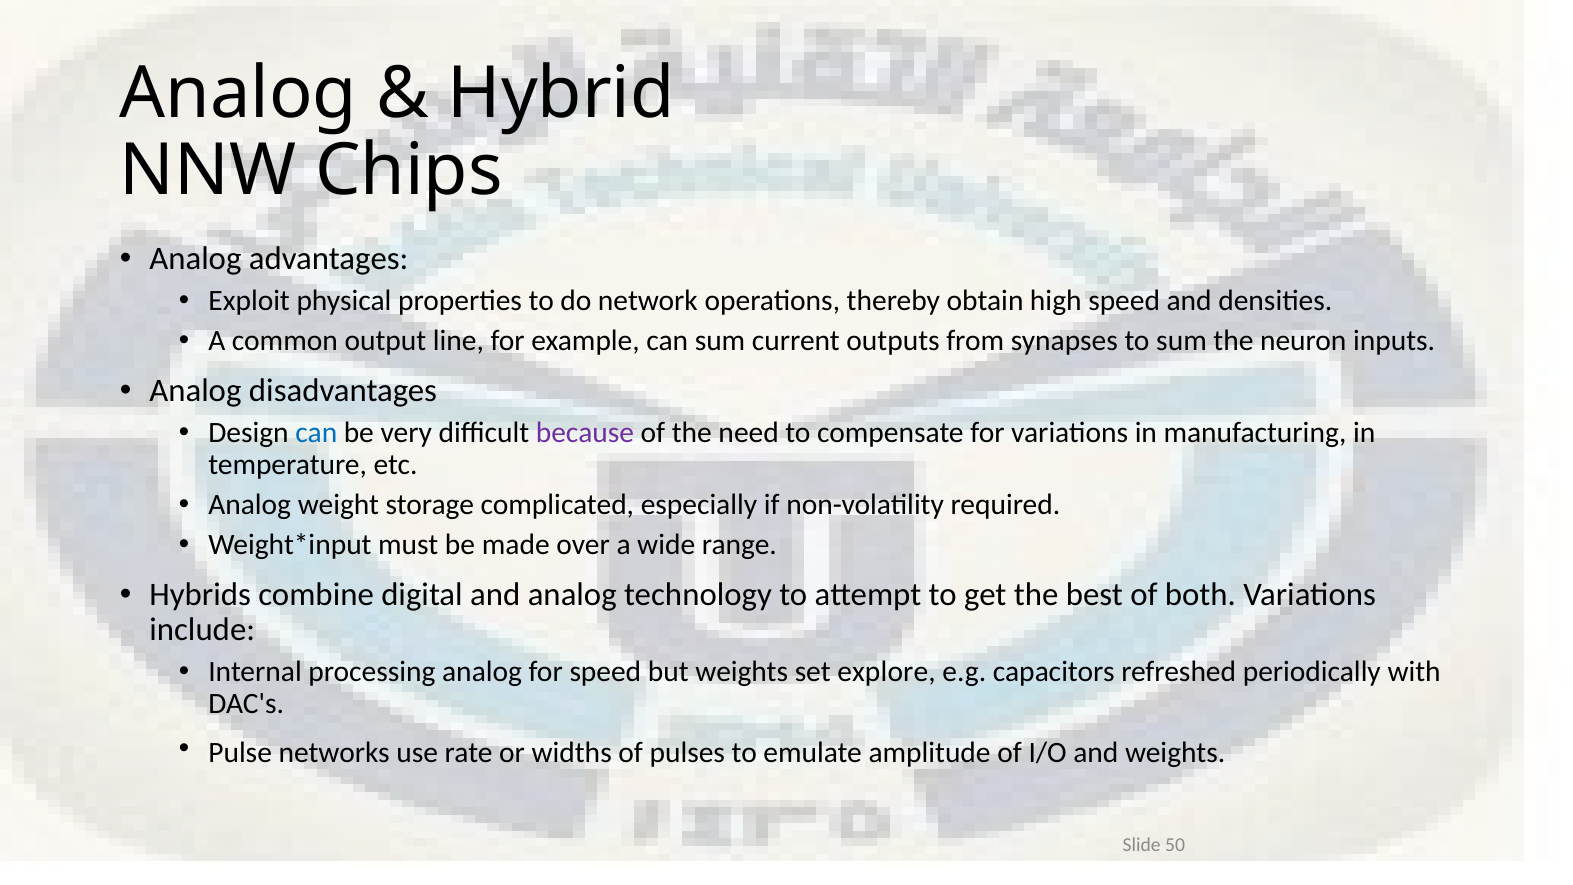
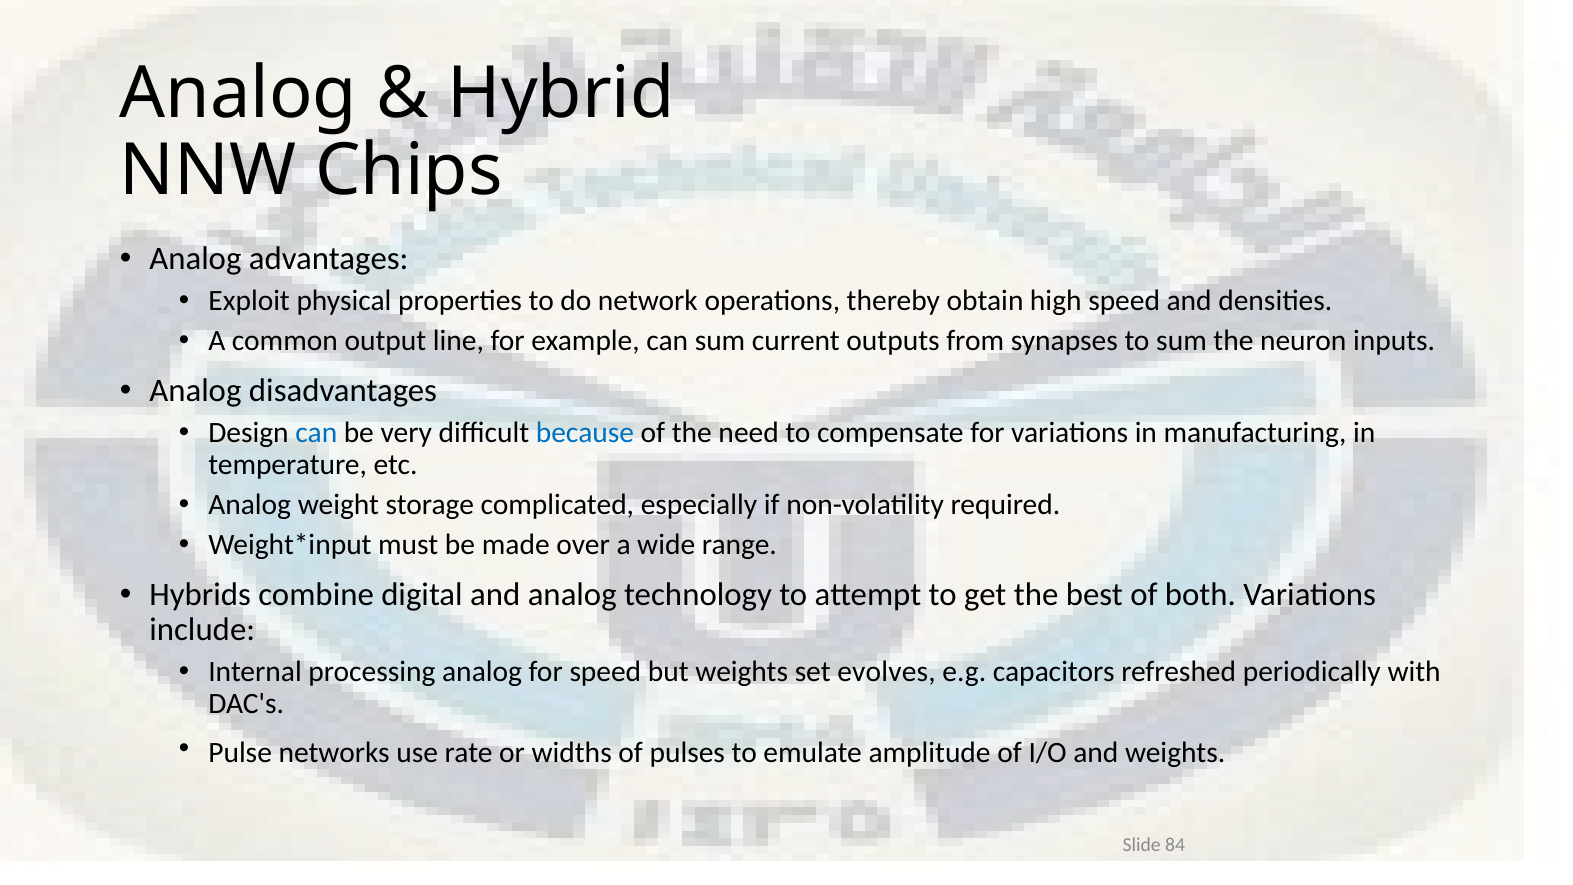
because colour: purple -> blue (585, 433)
explore: explore -> evolves (886, 672)
50: 50 -> 84 (1175, 845)
